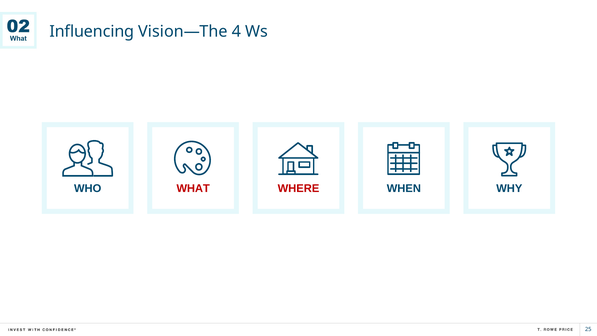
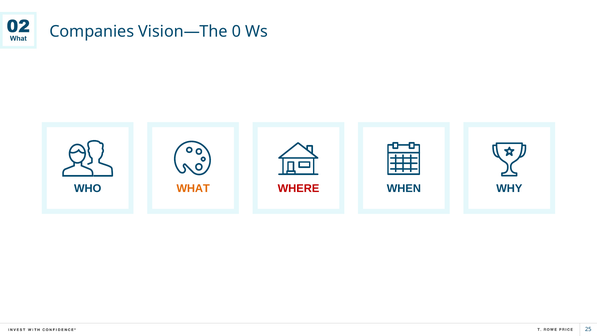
Influencing: Influencing -> Companies (92, 32)
4: 4 -> 0 (236, 32)
WHAT colour: red -> orange (193, 188)
